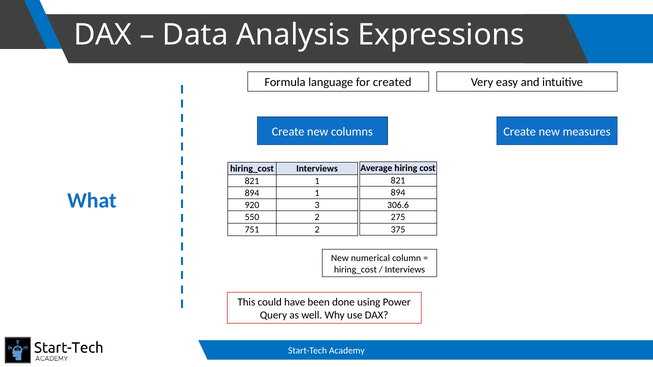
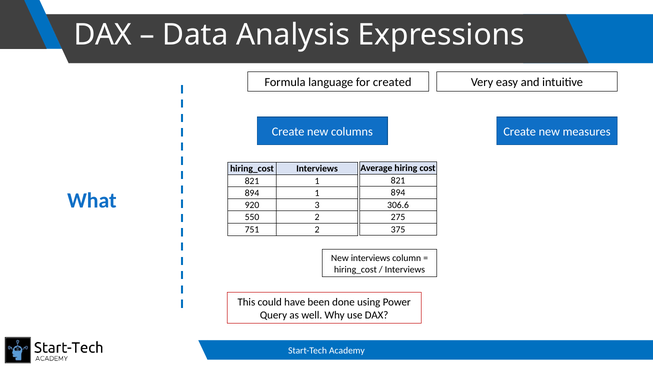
New numerical: numerical -> interviews (371, 258)
